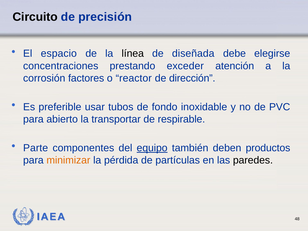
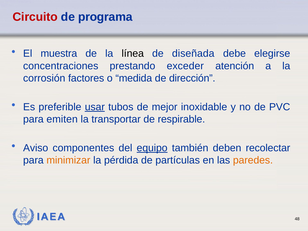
Circuito colour: black -> red (35, 17)
precisión: precisión -> programa (105, 17)
espacio: espacio -> muestra (59, 54)
reactor: reactor -> medida (134, 78)
usar underline: none -> present (95, 107)
fondo: fondo -> mejor (165, 107)
abierto: abierto -> emiten (62, 119)
Parte: Parte -> Aviso (36, 148)
productos: productos -> recolectar (268, 148)
paredes colour: black -> orange (253, 160)
